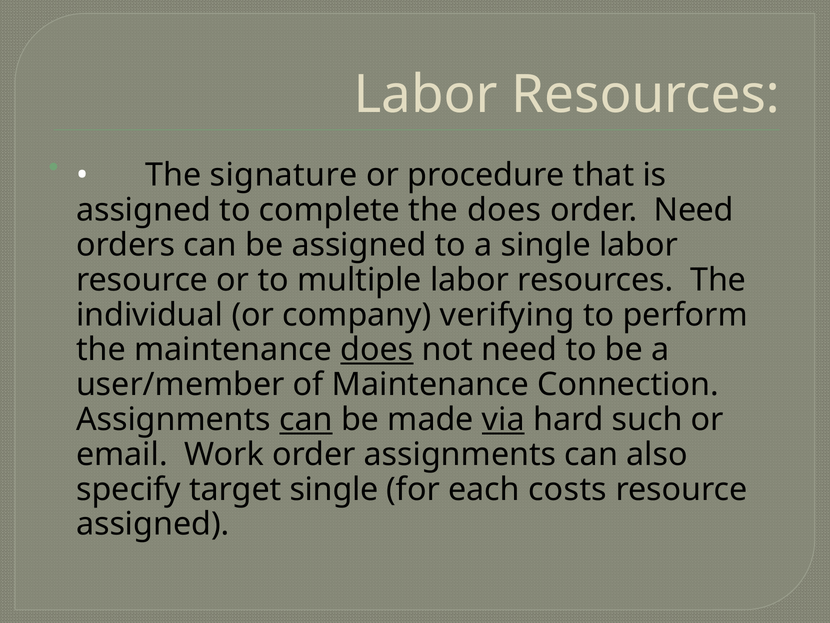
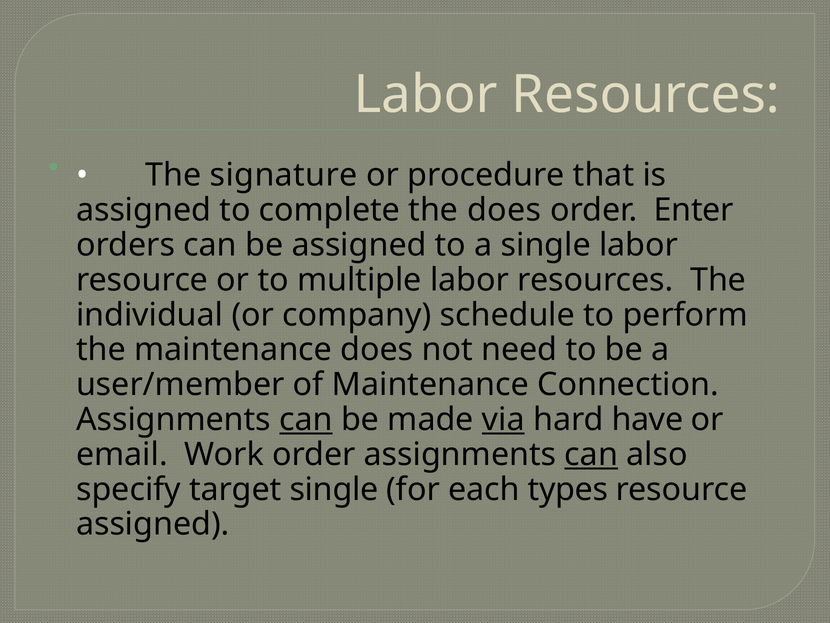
order Need: Need -> Enter (694, 210)
verifying: verifying -> schedule (507, 315)
does underline: present -> none (377, 349)
such: such -> have (647, 419)
can underline: none -> present (591, 454)
costs: costs -> types (568, 489)
